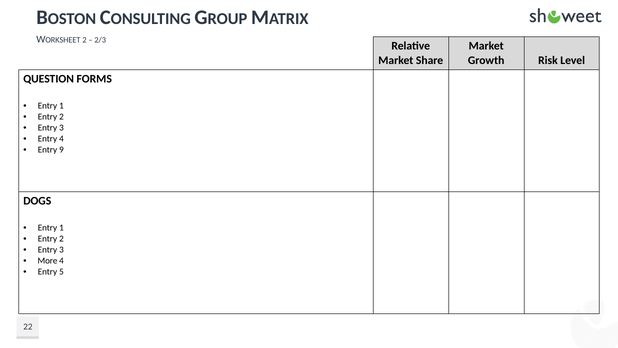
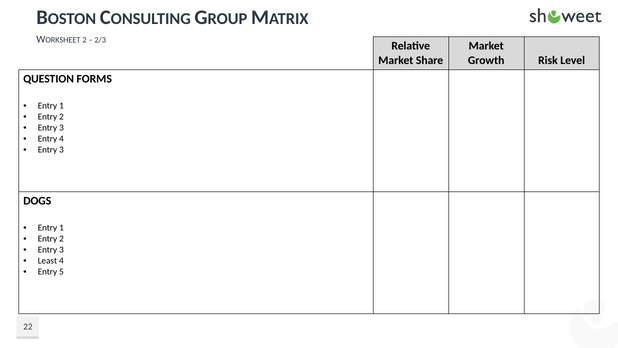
9: 9 -> 3 (61, 149)
More: More -> Least (47, 260)
